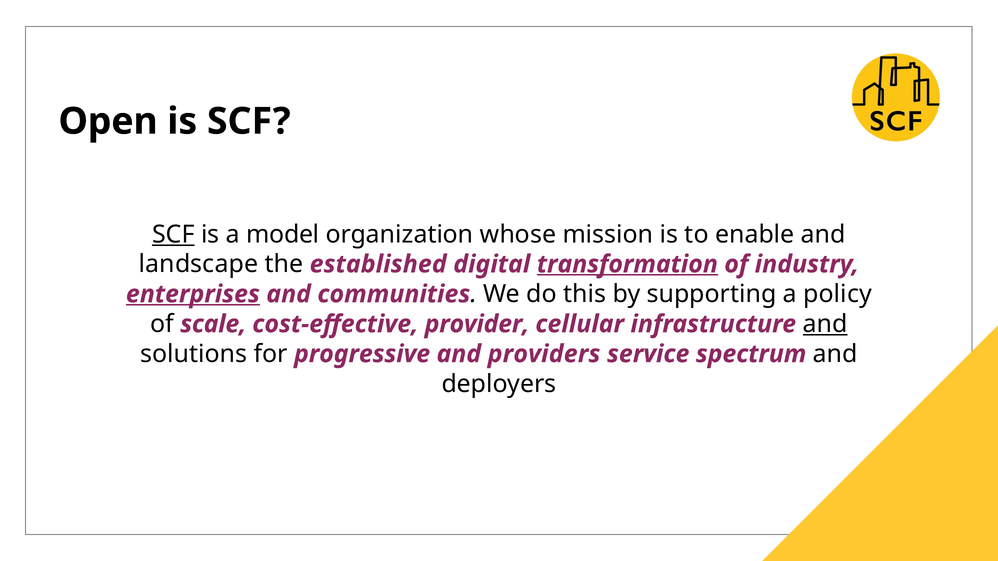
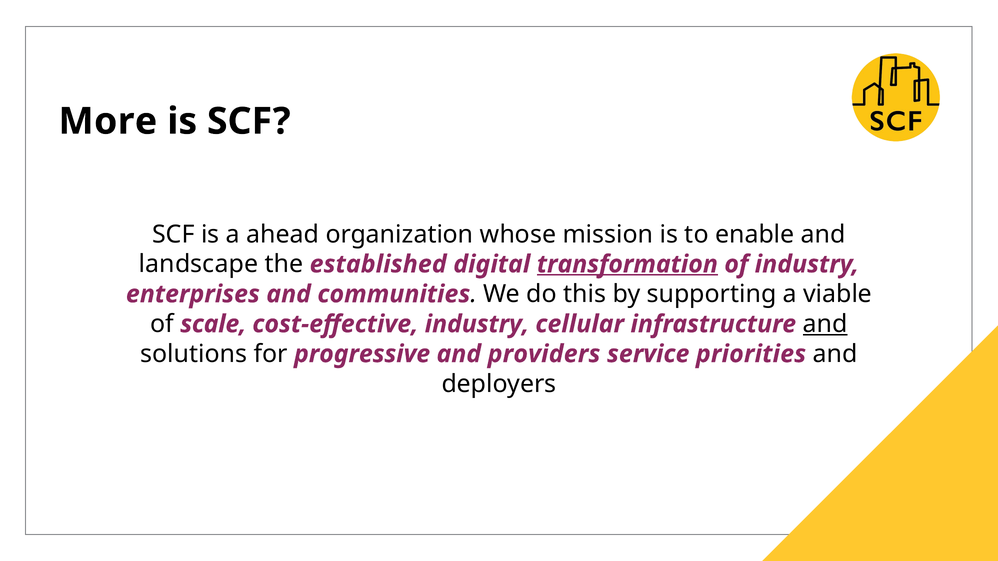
Open: Open -> More (108, 121)
SCF underline: present -> none (173, 234)
model: model -> ahead (283, 234)
enterprises underline: present -> none (193, 294)
policy: policy -> viable (838, 294)
cost-effective provider: provider -> industry (477, 324)
spectrum: spectrum -> priorities (751, 354)
